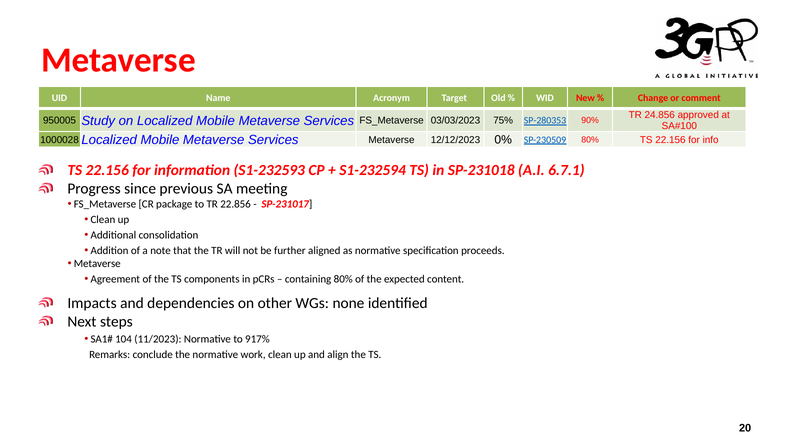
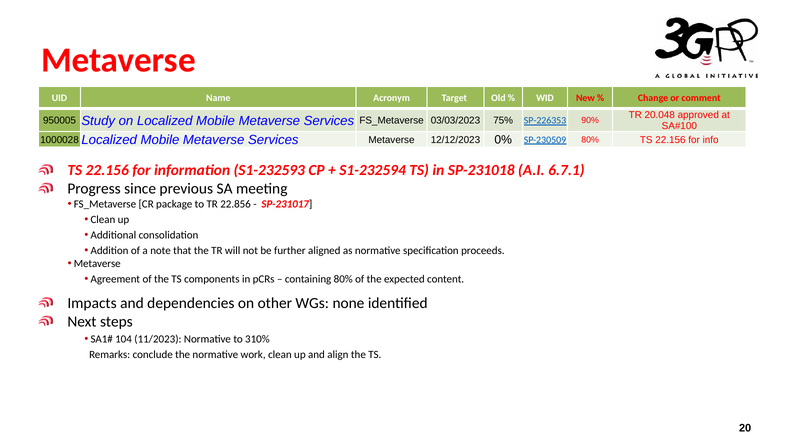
24.856: 24.856 -> 20.048 (660, 115)
SP-280353: SP-280353 -> SP-226353 (545, 121)
917%: 917% -> 310% (257, 339)
